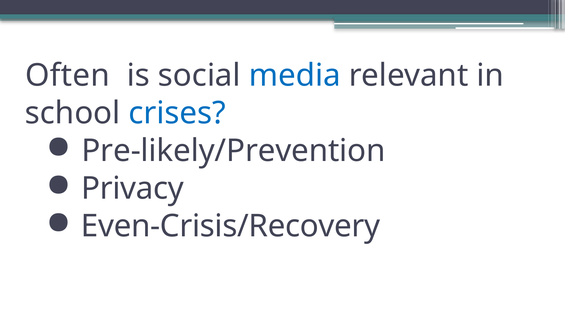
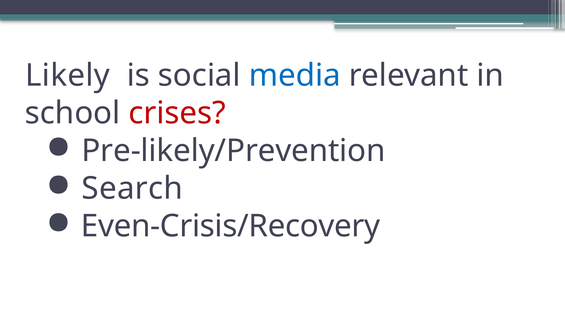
Often: Often -> Likely (68, 75)
crises colour: blue -> red (177, 113)
Privacy: Privacy -> Search (132, 188)
